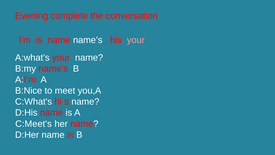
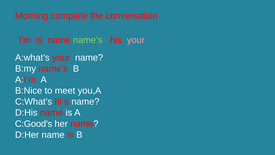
Evening:complete: Evening:complete -> Morning:complete (51, 16)
name’s colour: white -> light green (88, 40)
C:Meet's: C:Meet's -> C:Good's (34, 124)
